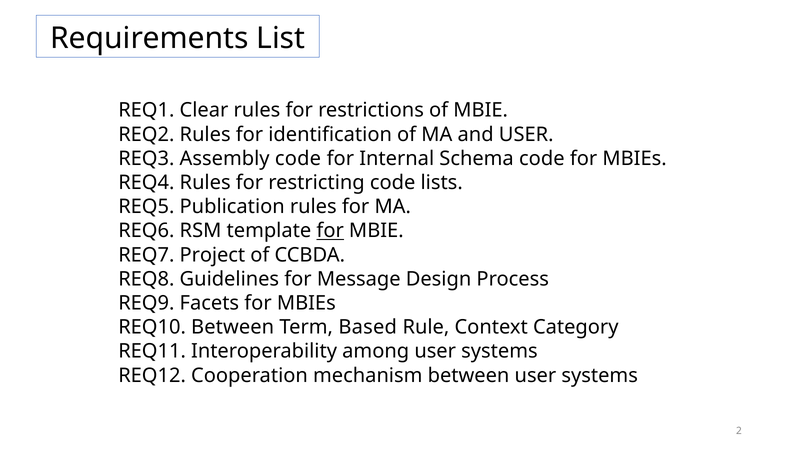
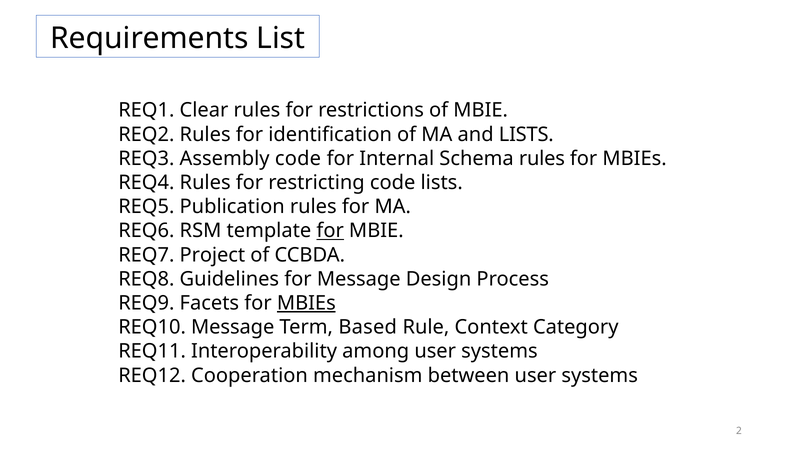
and USER: USER -> LISTS (526, 134)
Schema code: code -> rules (542, 158)
MBIEs underline: none -> present (306, 303)
REQ10 Between: Between -> Message (233, 327)
